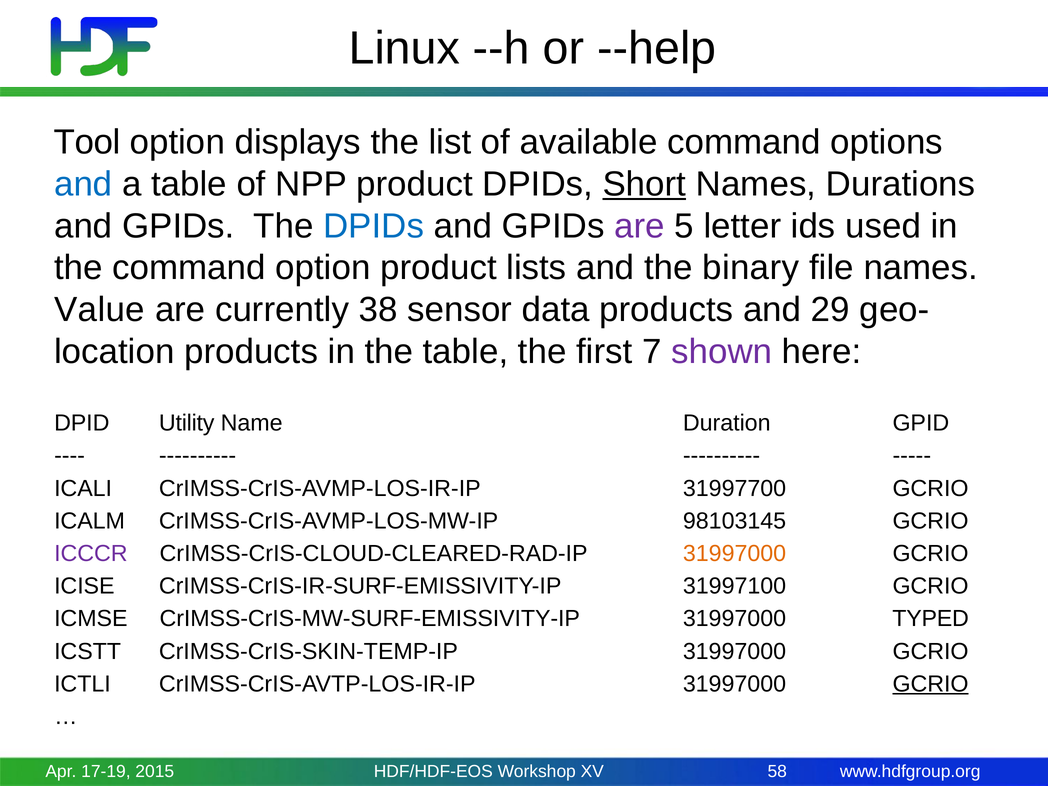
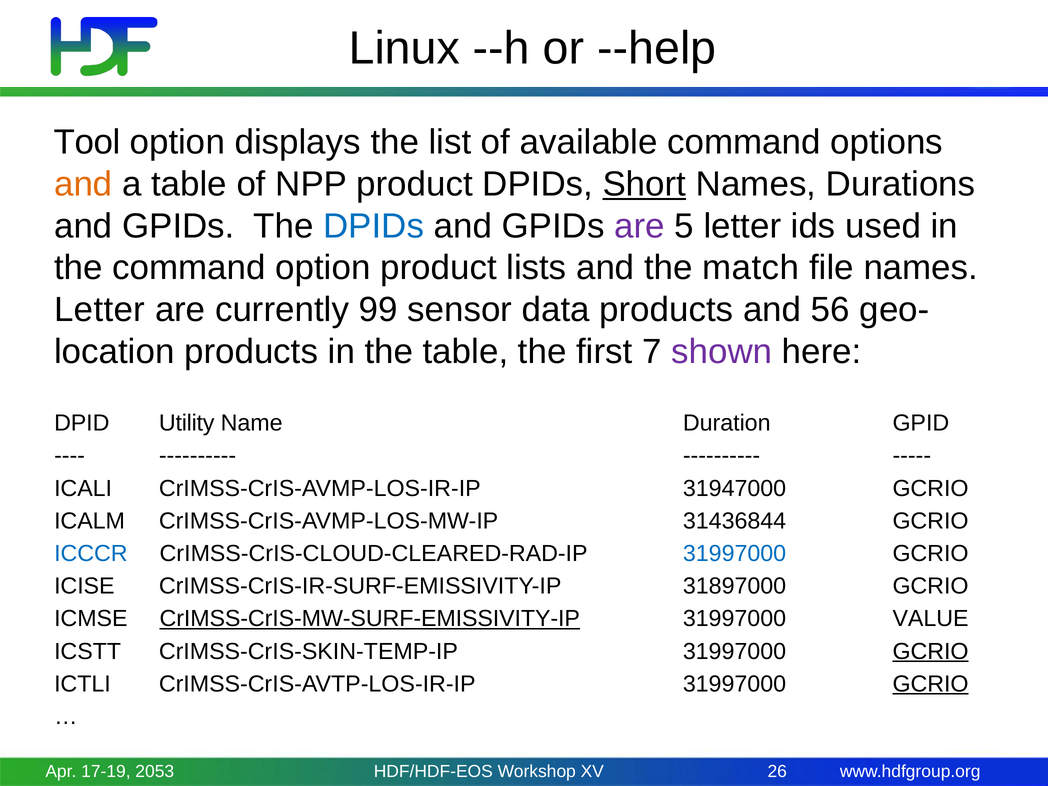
and colour: blue -> orange (83, 184)
binary: binary -> match (751, 268)
Value: Value -> Letter (100, 310)
38: 38 -> 99 (378, 310)
29: 29 -> 56 (830, 310)
31997700: 31997700 -> 31947000 (735, 488)
98103145: 98103145 -> 31436844 (735, 521)
ICCCR colour: purple -> blue (91, 554)
31997000 colour: orange -> blue (735, 554)
31997100: 31997100 -> 31897000 (735, 586)
CrIMSS-CrIS-MW-SURF-EMISSIVITY-IP underline: none -> present (370, 619)
TYPED: TYPED -> VALUE (931, 619)
GCRIO underline: none -> present (931, 651)
2015: 2015 -> 2053 (155, 771)
58: 58 -> 26 (777, 771)
